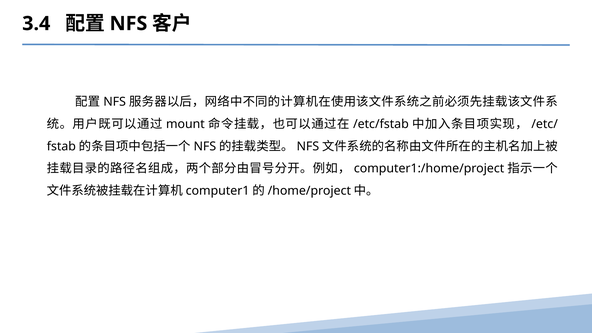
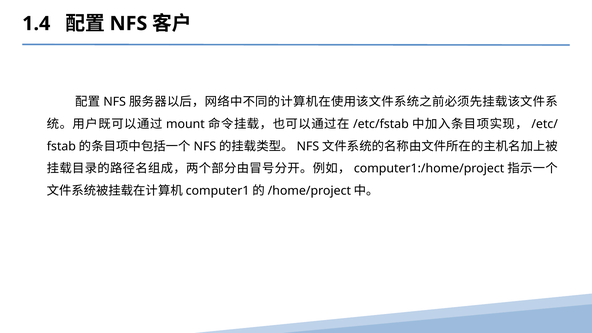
3.4: 3.4 -> 1.4 (36, 24)
